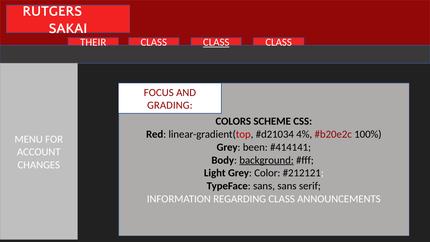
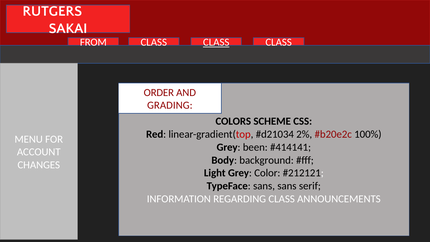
THEIR: THEIR -> FROM (93, 42)
FOCUS: FOCUS -> ORDER (159, 92)
4%: 4% -> 2% (304, 134)
background underline: present -> none (267, 160)
